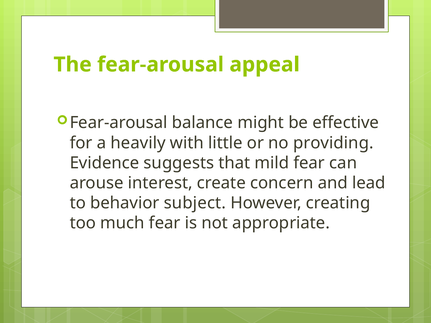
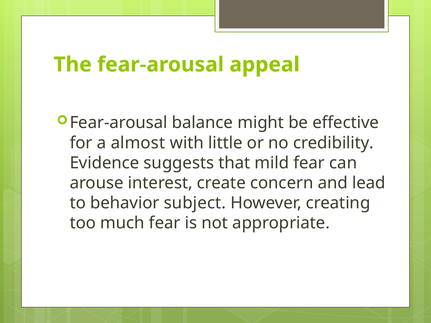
heavily: heavily -> almost (138, 143)
providing: providing -> credibility (333, 143)
